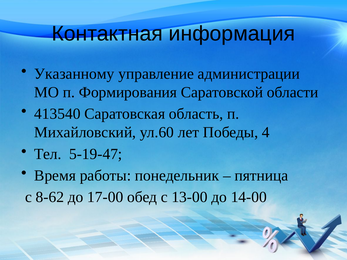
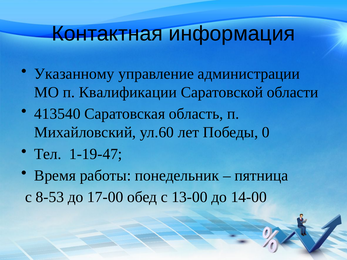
Формирования: Формирования -> Квалификации (128, 92)
4: 4 -> 0 (266, 132)
5-19-47: 5-19-47 -> 1-19-47 (96, 154)
8-62: 8-62 -> 8-53 (50, 197)
